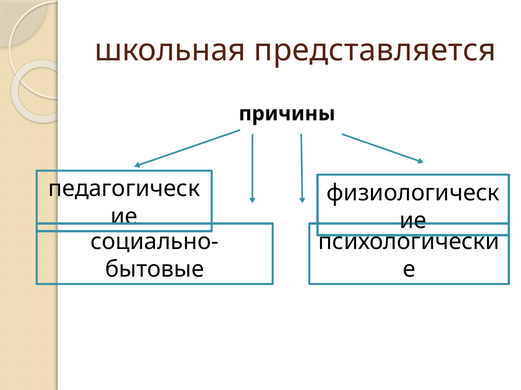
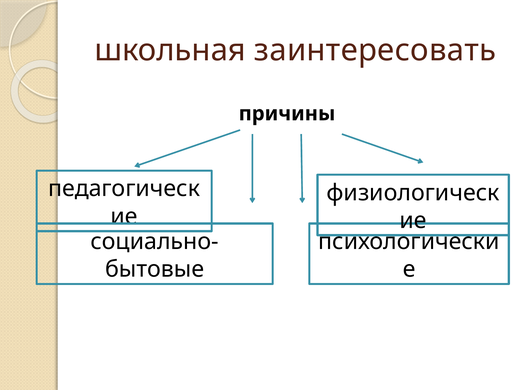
представляется: представляется -> заинтересовать (375, 50)
